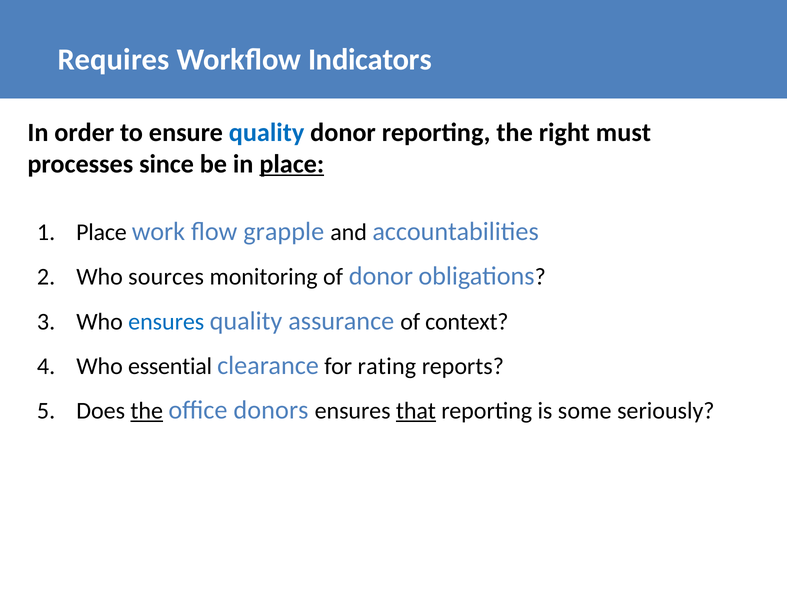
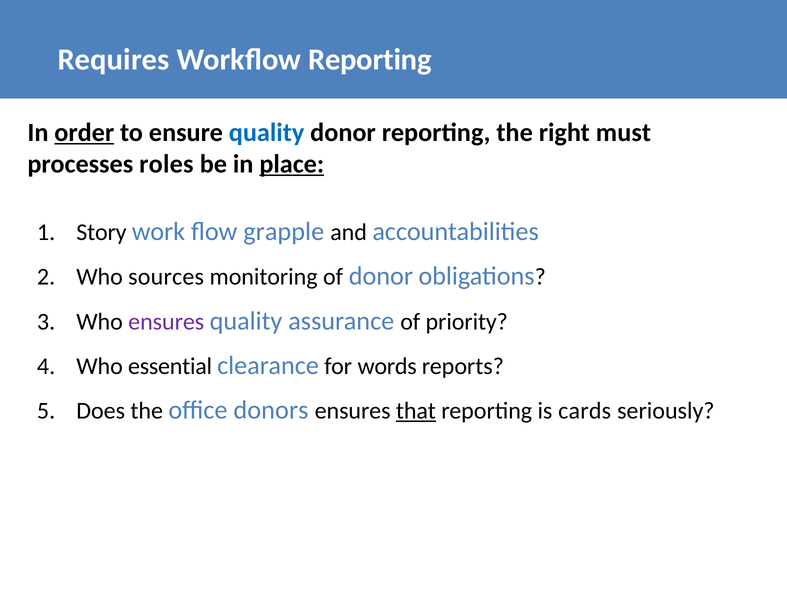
Workflow Indicators: Indicators -> Reporting (370, 59)
order underline: none -> present (84, 132)
since: since -> roles (166, 164)
Place: Place -> Story (101, 232)
ensures colour: blue -> purple (166, 321)
context: context -> priority (467, 321)
rating: rating -> words (387, 366)
the underline: present -> none (147, 410)
some: some -> cards (585, 410)
